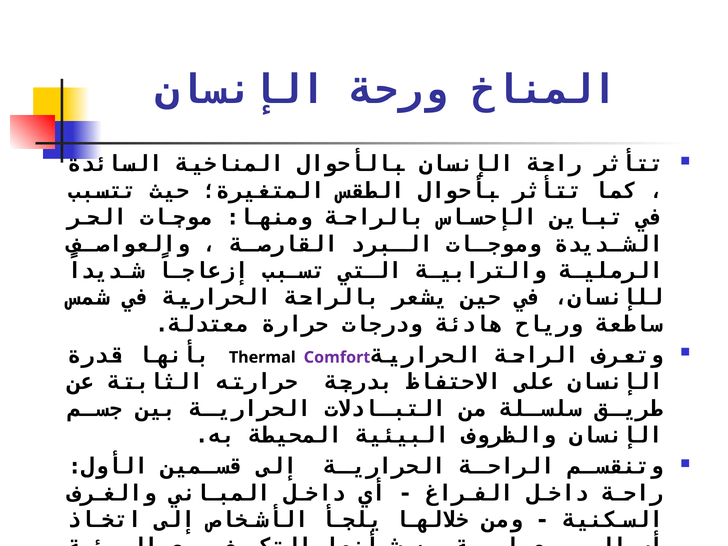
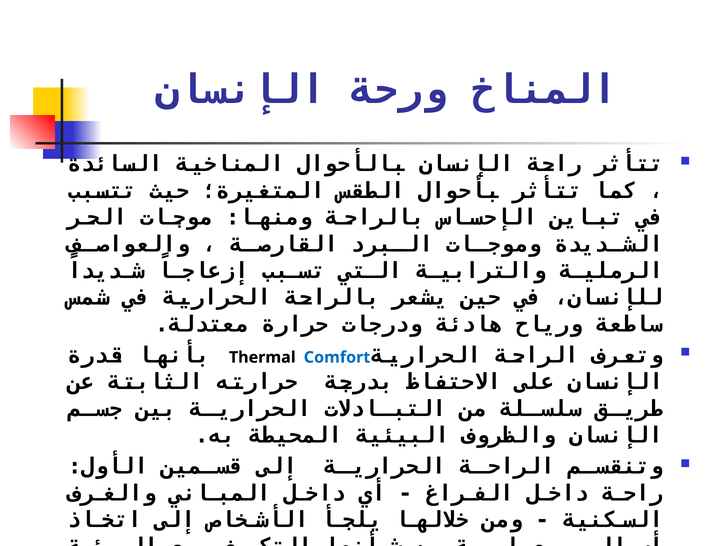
Comfort colour: purple -> blue (337, 357)
